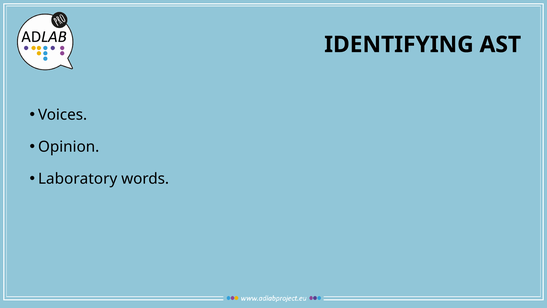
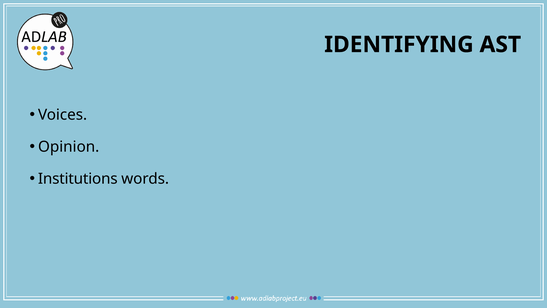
Laboratory: Laboratory -> Institutions (78, 179)
